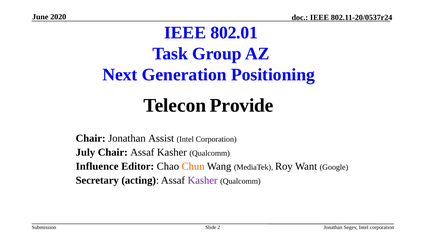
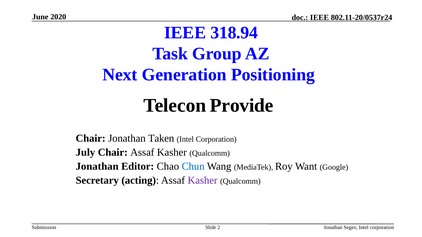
802.01: 802.01 -> 318.94 (234, 33)
Assist: Assist -> Taken (161, 139)
Influence: Influence -> Jonathan (97, 167)
Chun colour: orange -> blue (193, 167)
